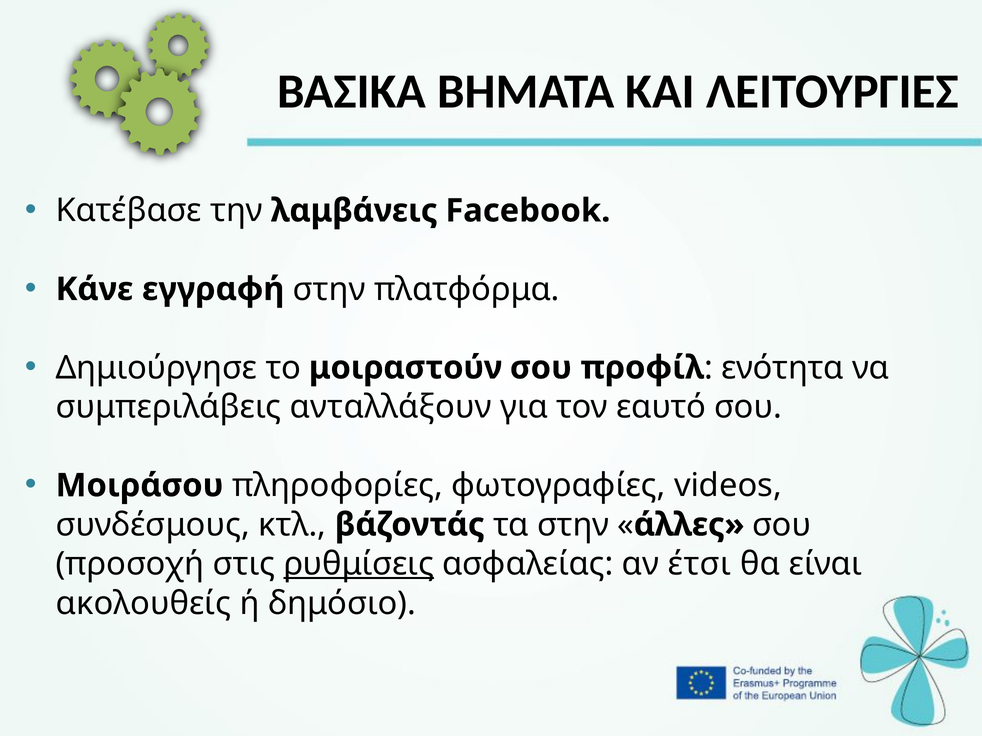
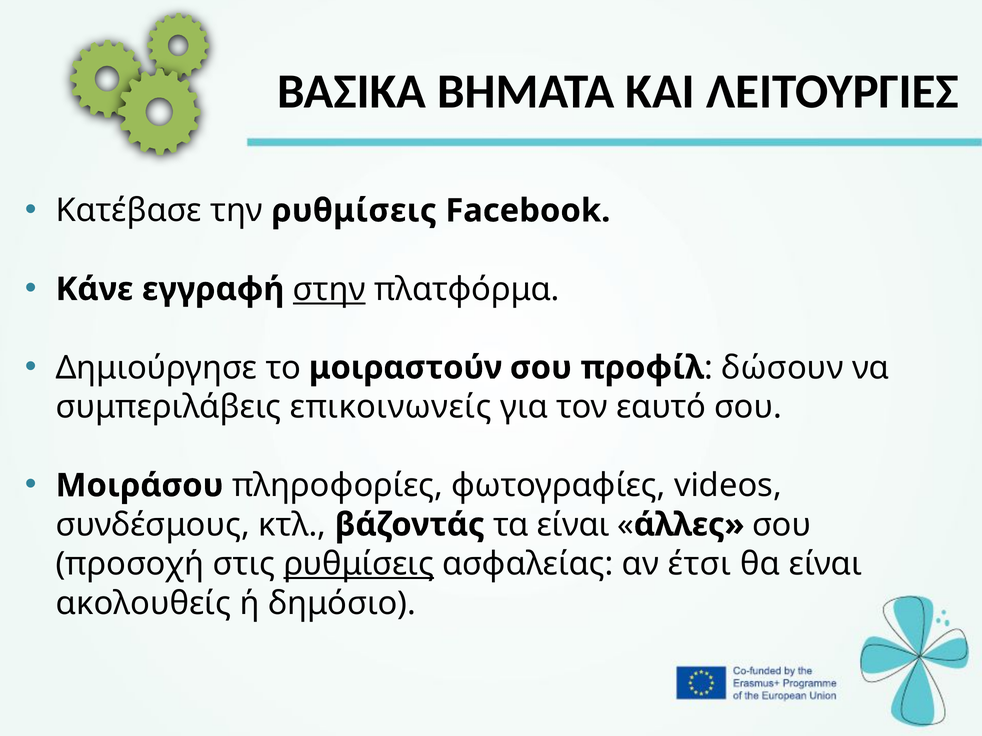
την λαμβάνεις: λαμβάνεις -> ρυθμίσεις (354, 211)
στην underline: none -> present (329, 289)
ενότητα: ενότητα -> δώσουν (782, 368)
ανταλλάξουν: ανταλλάξουν -> επικοινωνείς (391, 407)
τα στην: στην -> είναι (573, 525)
